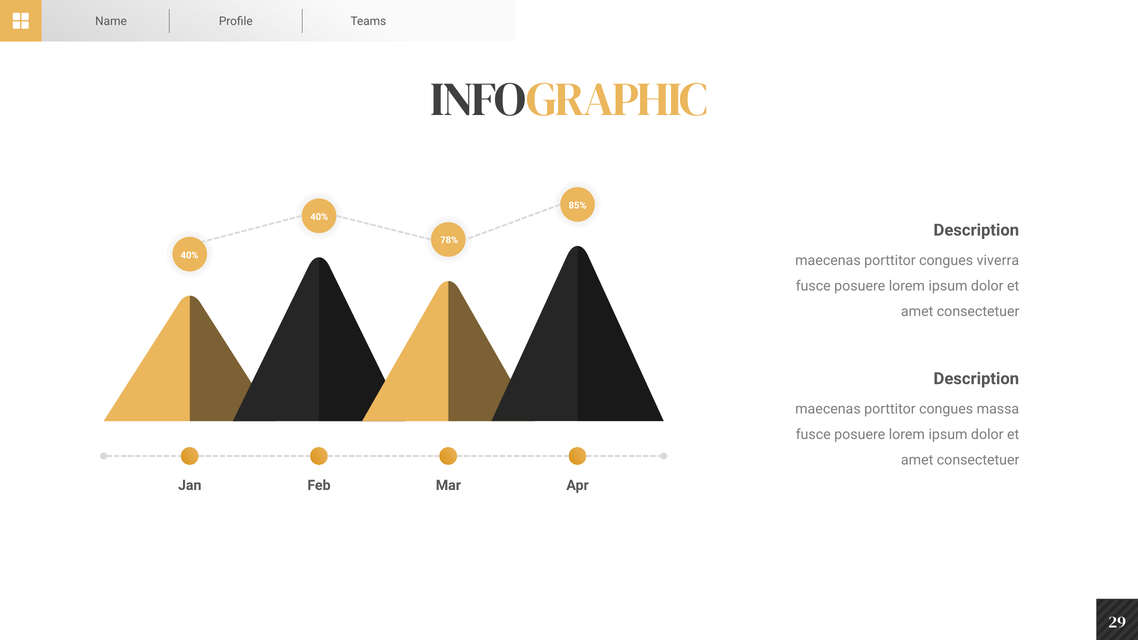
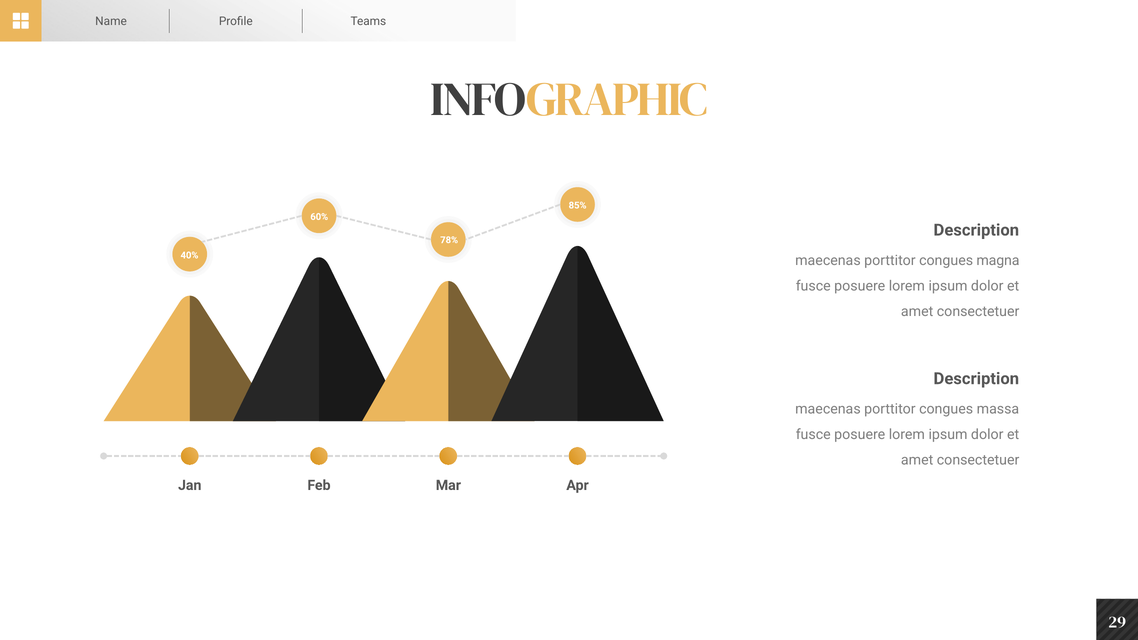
40%: 40% -> 60% (319, 217)
viverra: viverra -> magna (998, 260)
